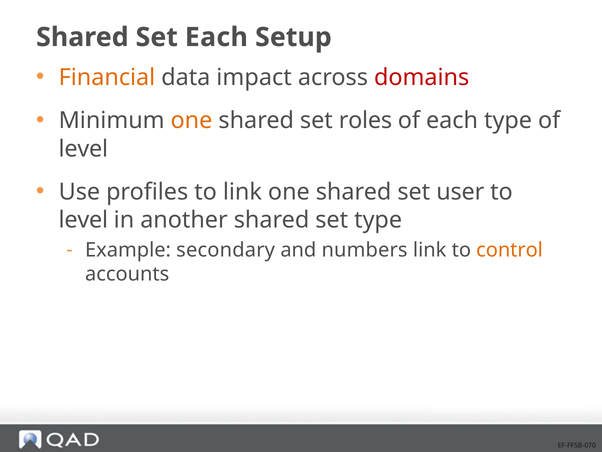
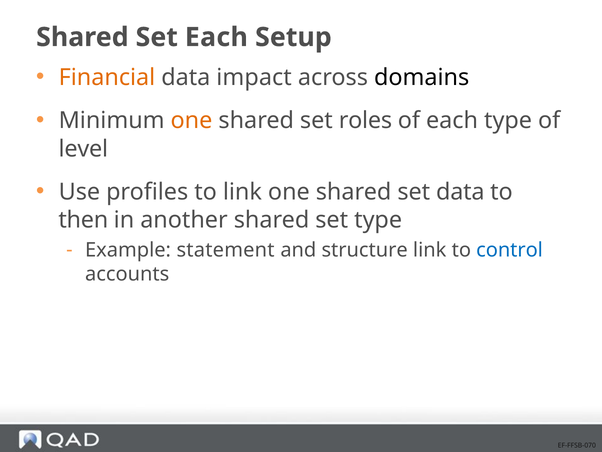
domains colour: red -> black (422, 77)
set user: user -> data (460, 192)
level: level -> then (83, 220)
secondary: secondary -> statement (226, 250)
numbers: numbers -> structure (365, 250)
control colour: orange -> blue (510, 250)
